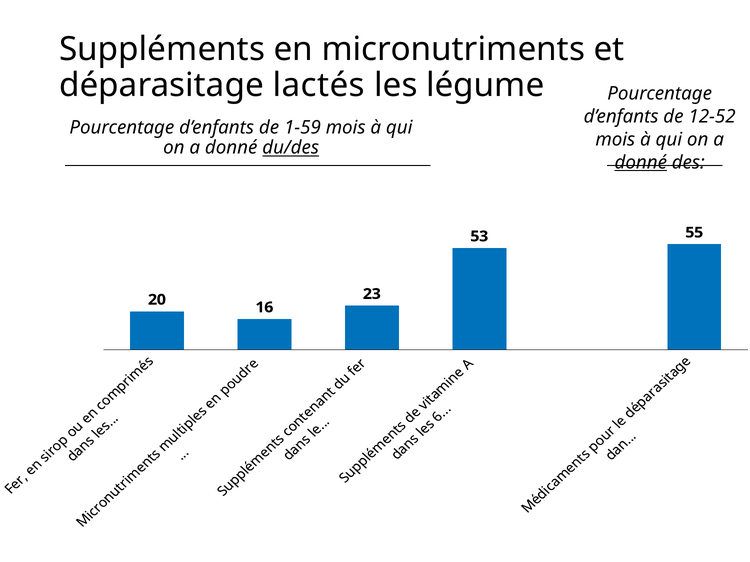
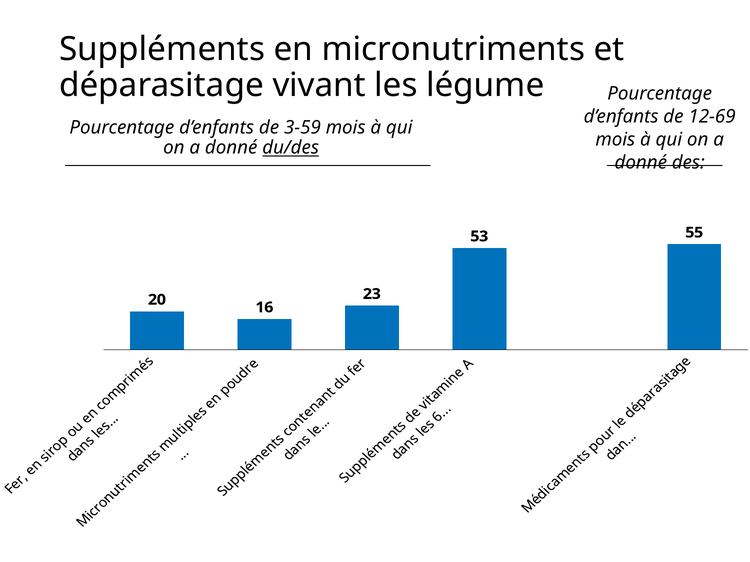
lactés: lactés -> vivant (319, 86)
12-52: 12-52 -> 12-69 (712, 117)
1-59: 1-59 -> 3-59 (302, 128)
donné underline: present -> none (641, 163)
